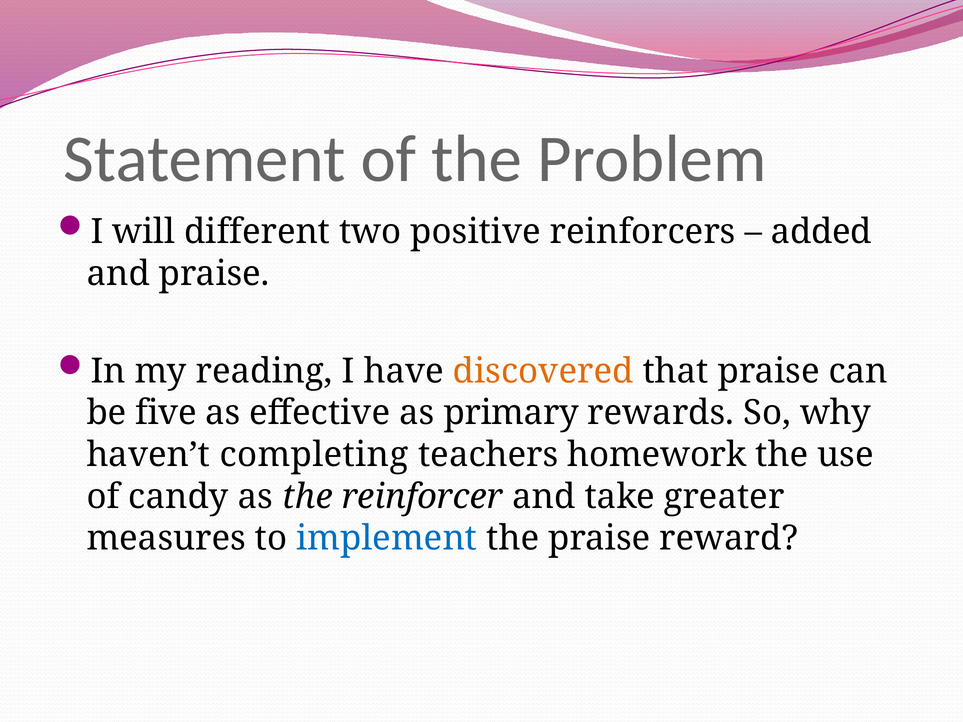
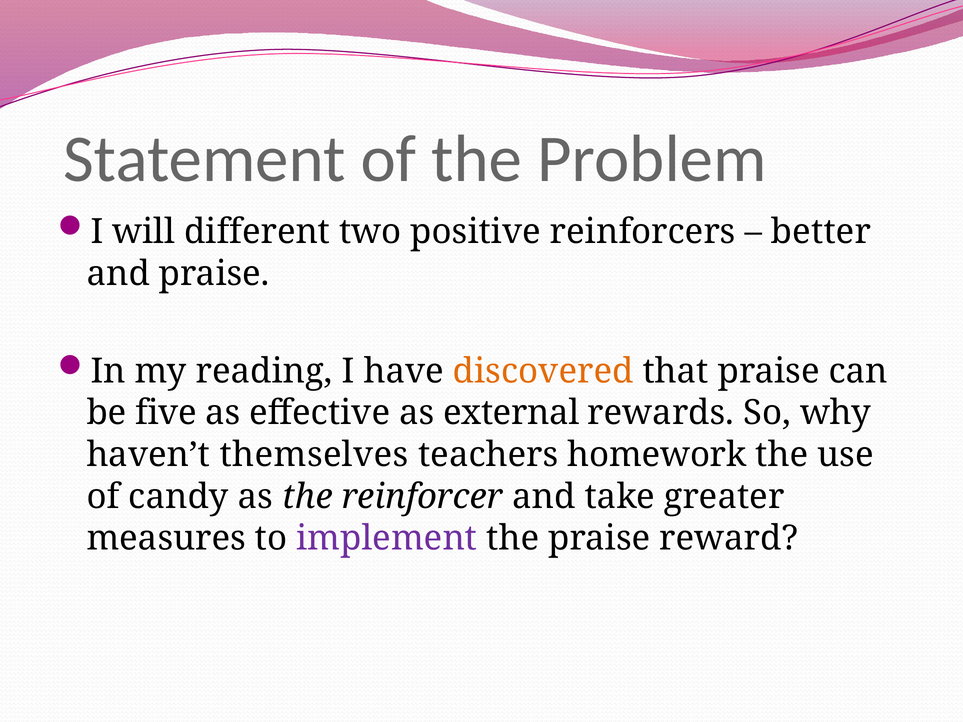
added: added -> better (821, 232)
primary: primary -> external (511, 413)
completing: completing -> themselves (314, 455)
implement colour: blue -> purple (387, 539)
